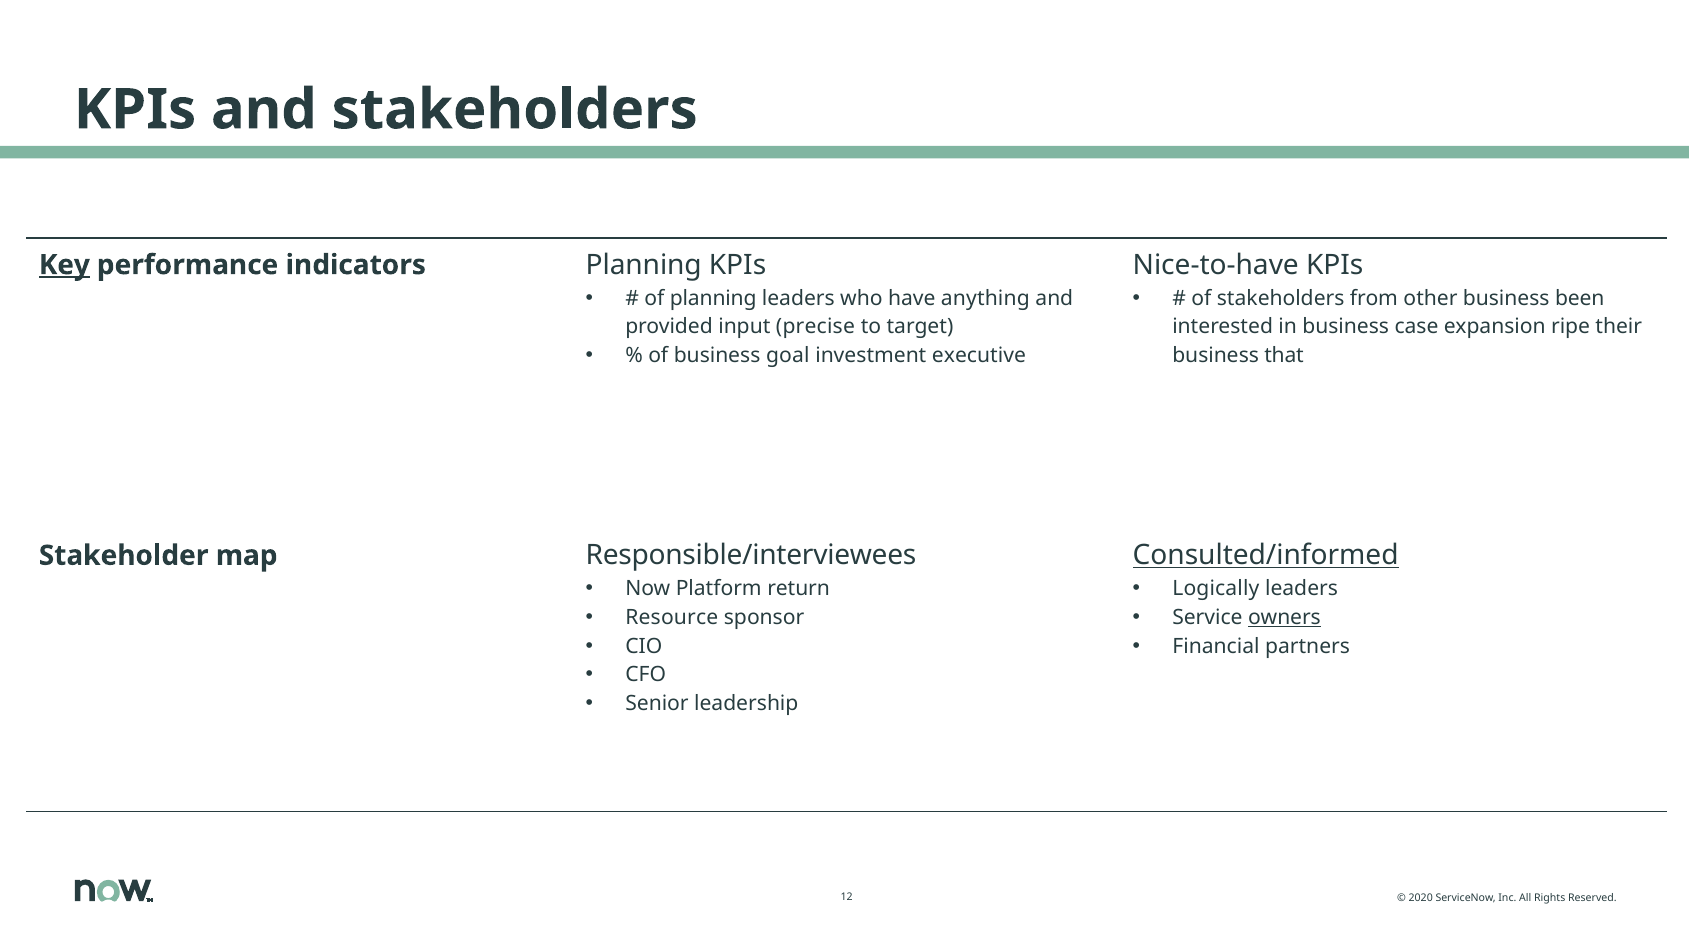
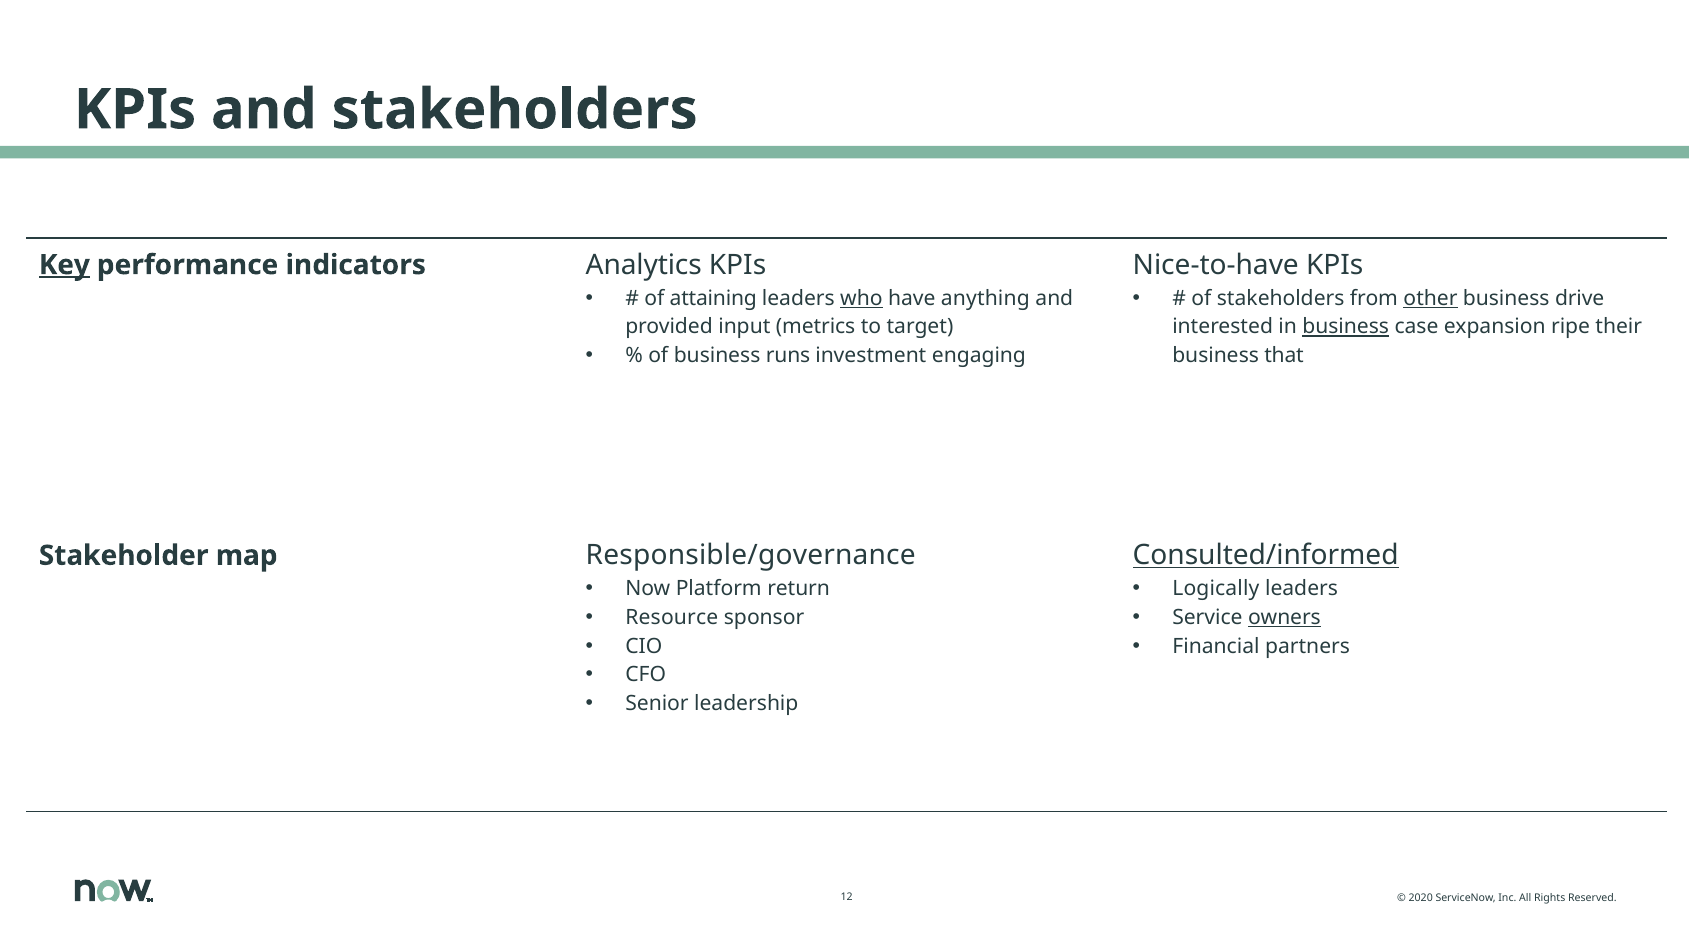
indicators Planning: Planning -> Analytics (644, 265)
of planning: planning -> attaining (713, 298)
who underline: none -> present (861, 298)
other underline: none -> present (1431, 298)
been: been -> drive (1580, 298)
precise: precise -> metrics (816, 327)
business underline: none -> present (1346, 327)
goal: goal -> runs (788, 356)
executive: executive -> engaging (979, 356)
Responsible/interviewees: Responsible/interviewees -> Responsible/governance (751, 556)
